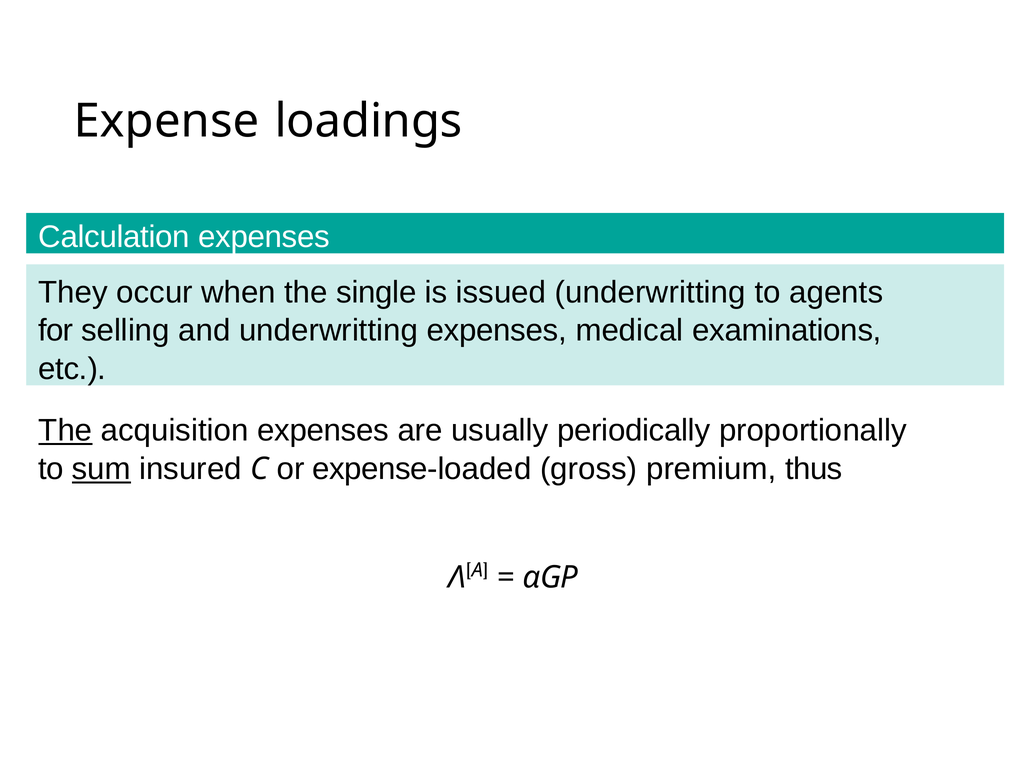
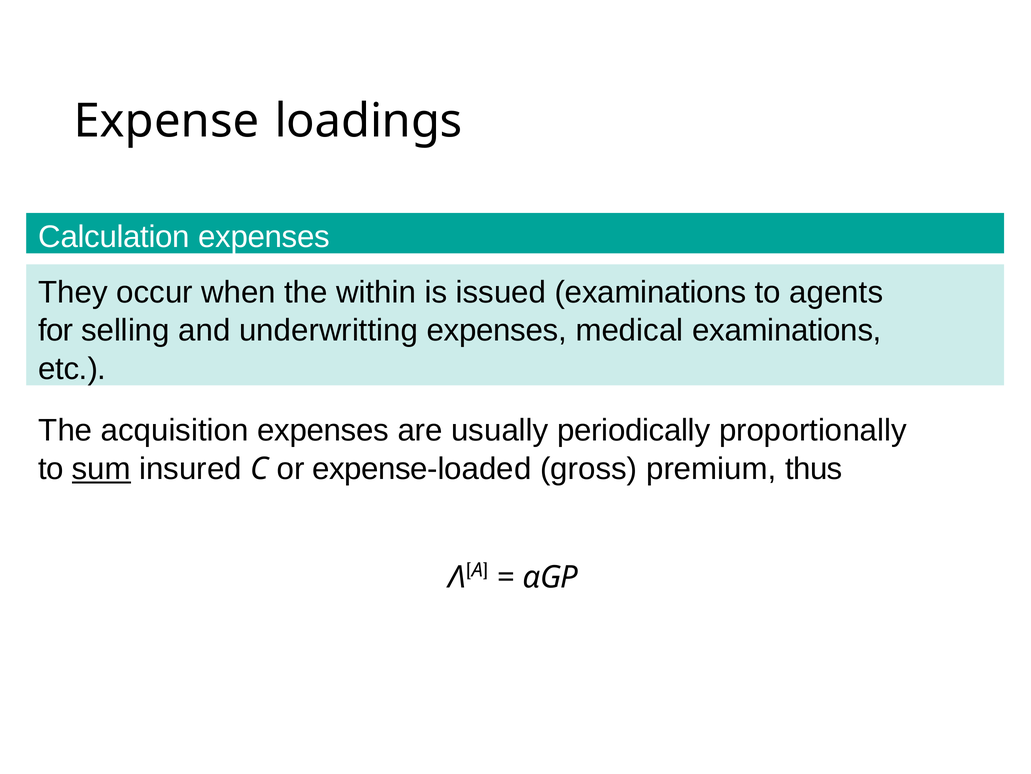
single: single -> within (376, 292)
issued underwritting: underwritting -> examinations (651, 292)
The underline: present -> none (65, 431)
